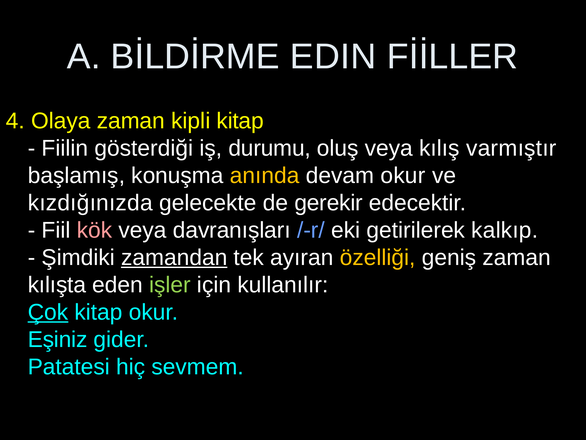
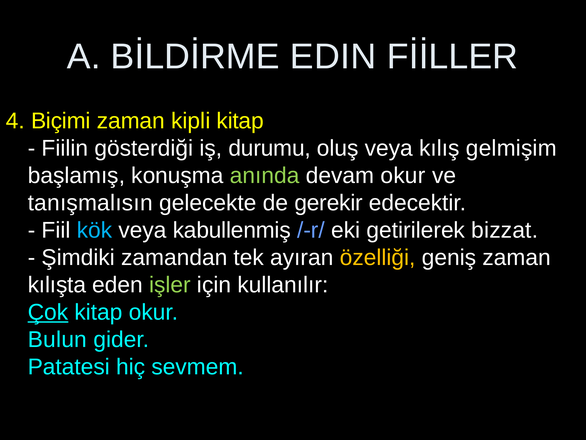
Olaya: Olaya -> Biçimi (61, 121)
varmıştır: varmıştır -> gelmişim (511, 148)
anında colour: yellow -> light green (265, 175)
kızdığınızda: kızdığınızda -> tanışmalısın (90, 203)
kök colour: pink -> light blue (95, 230)
davranışları: davranışları -> kabullenmiş (232, 230)
kalkıp: kalkıp -> bizzat (505, 230)
zamandan underline: present -> none (174, 257)
Eşiniz: Eşiniz -> Bulun (57, 339)
